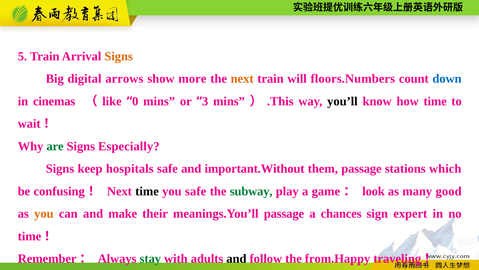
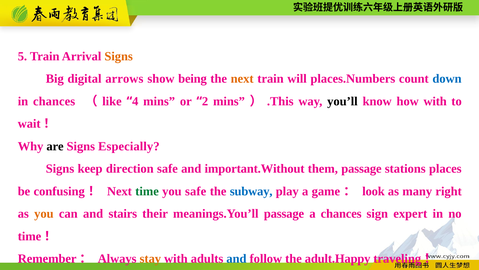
more: more -> being (192, 79)
floors.Numbers: floors.Numbers -> places.Numbers (353, 79)
in cinemas: cinemas -> chances (54, 101)
0: 0 -> 4 (135, 101)
3: 3 -> 2 (205, 101)
how time: time -> with (435, 101)
are colour: green -> black (55, 146)
hospitals: hospitals -> direction (130, 168)
which: which -> places (445, 168)
time colour: black -> green (147, 191)
subway colour: green -> blue (251, 191)
good: good -> right (449, 191)
make: make -> stairs (123, 213)
stay colour: green -> orange (150, 258)
and colour: black -> blue (236, 258)
from.Happy: from.Happy -> adult.Happy (338, 258)
